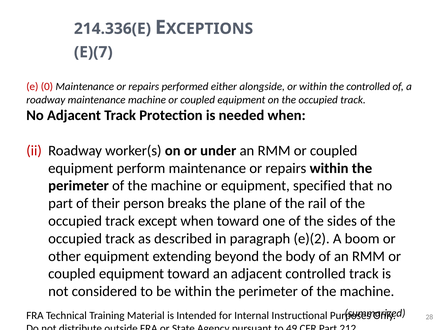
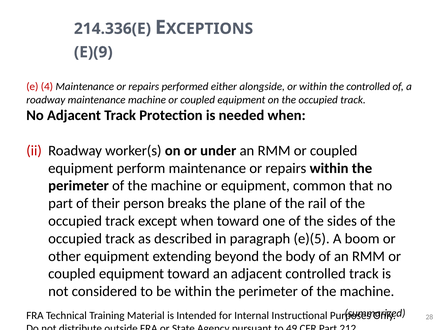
E)(7: E)(7 -> E)(9 (93, 52)
0: 0 -> 4 (47, 86)
specified: specified -> common (319, 185)
e)(2: e)(2 -> e)(5 (312, 238)
